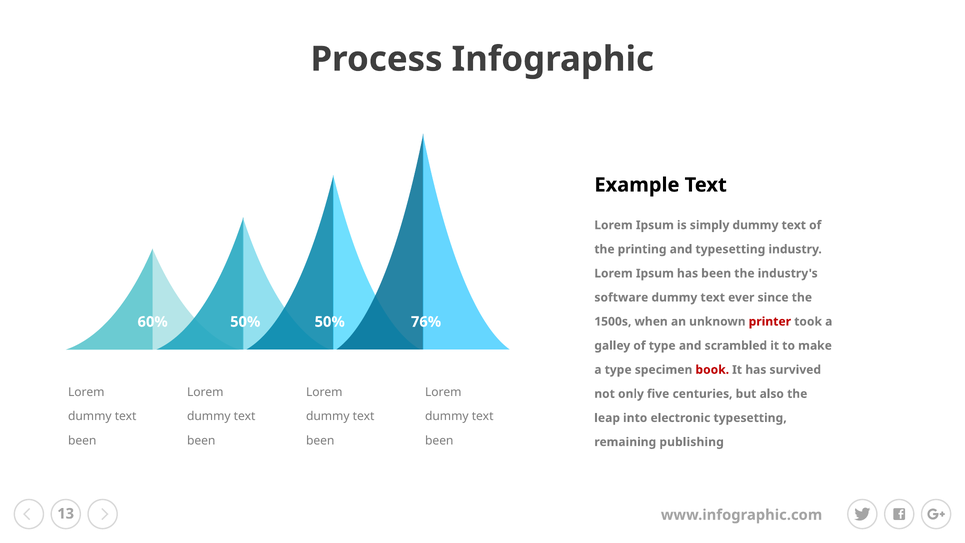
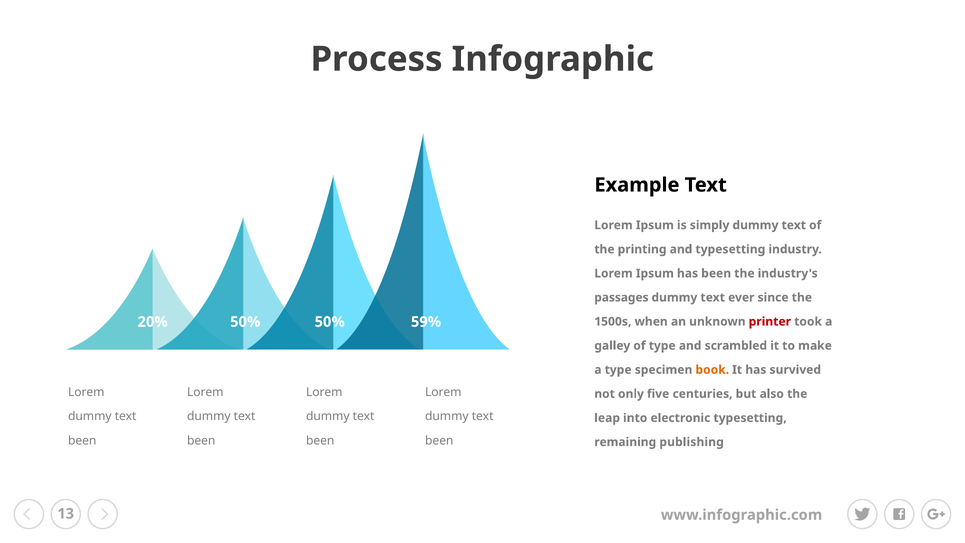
software: software -> passages (621, 297)
60%: 60% -> 20% (153, 322)
76%: 76% -> 59% (426, 322)
book colour: red -> orange (712, 370)
